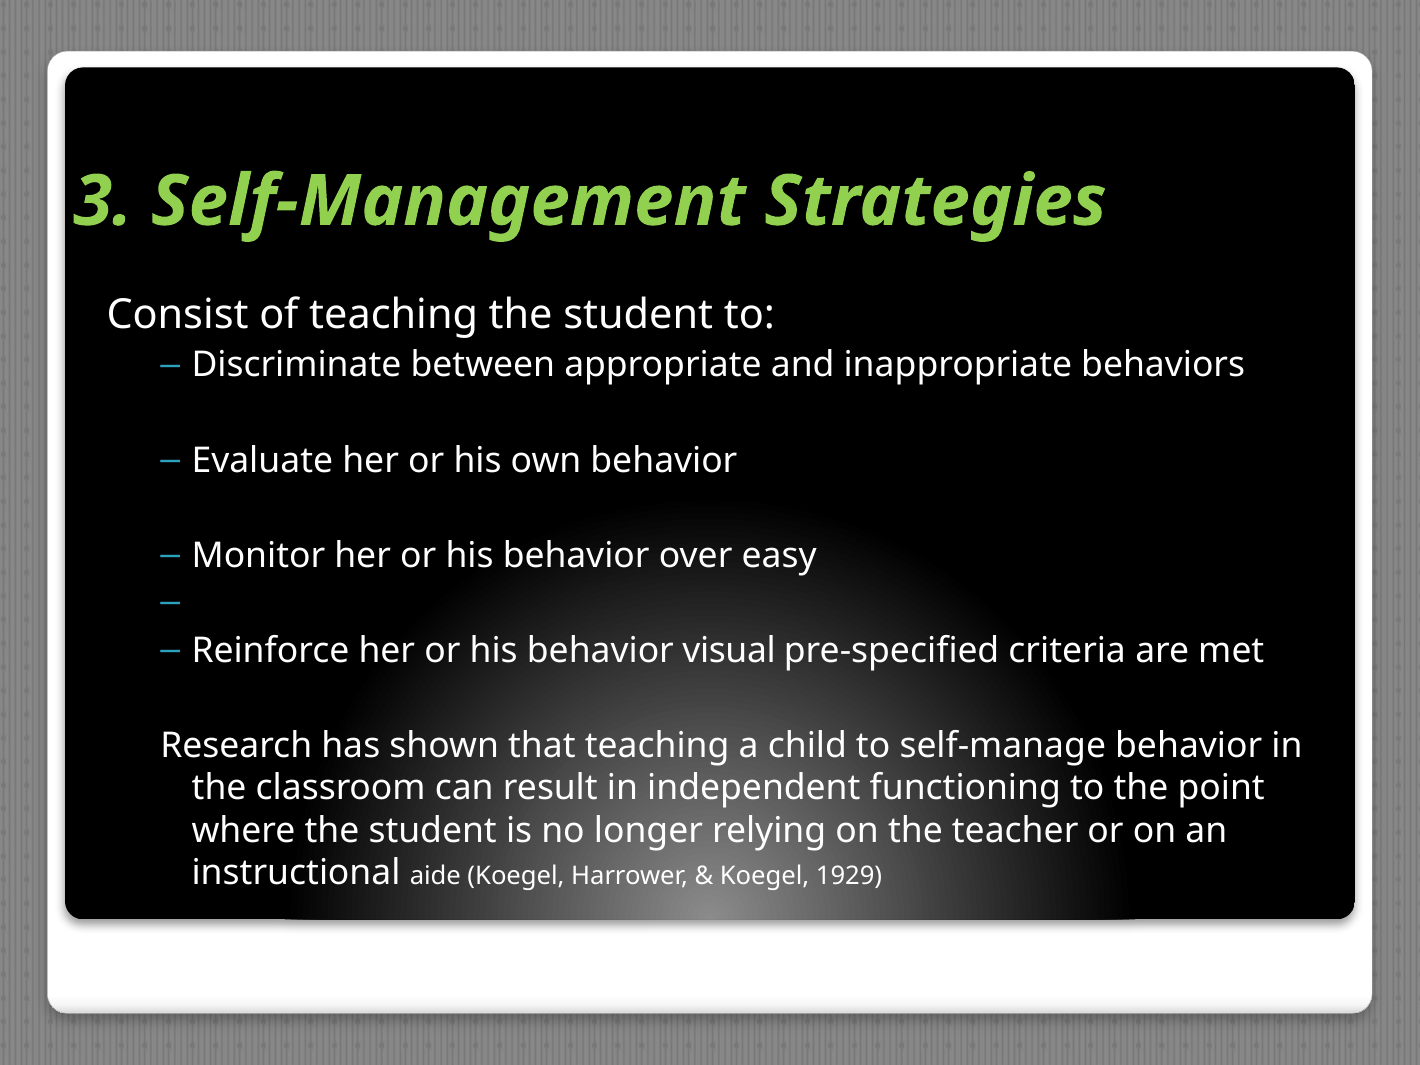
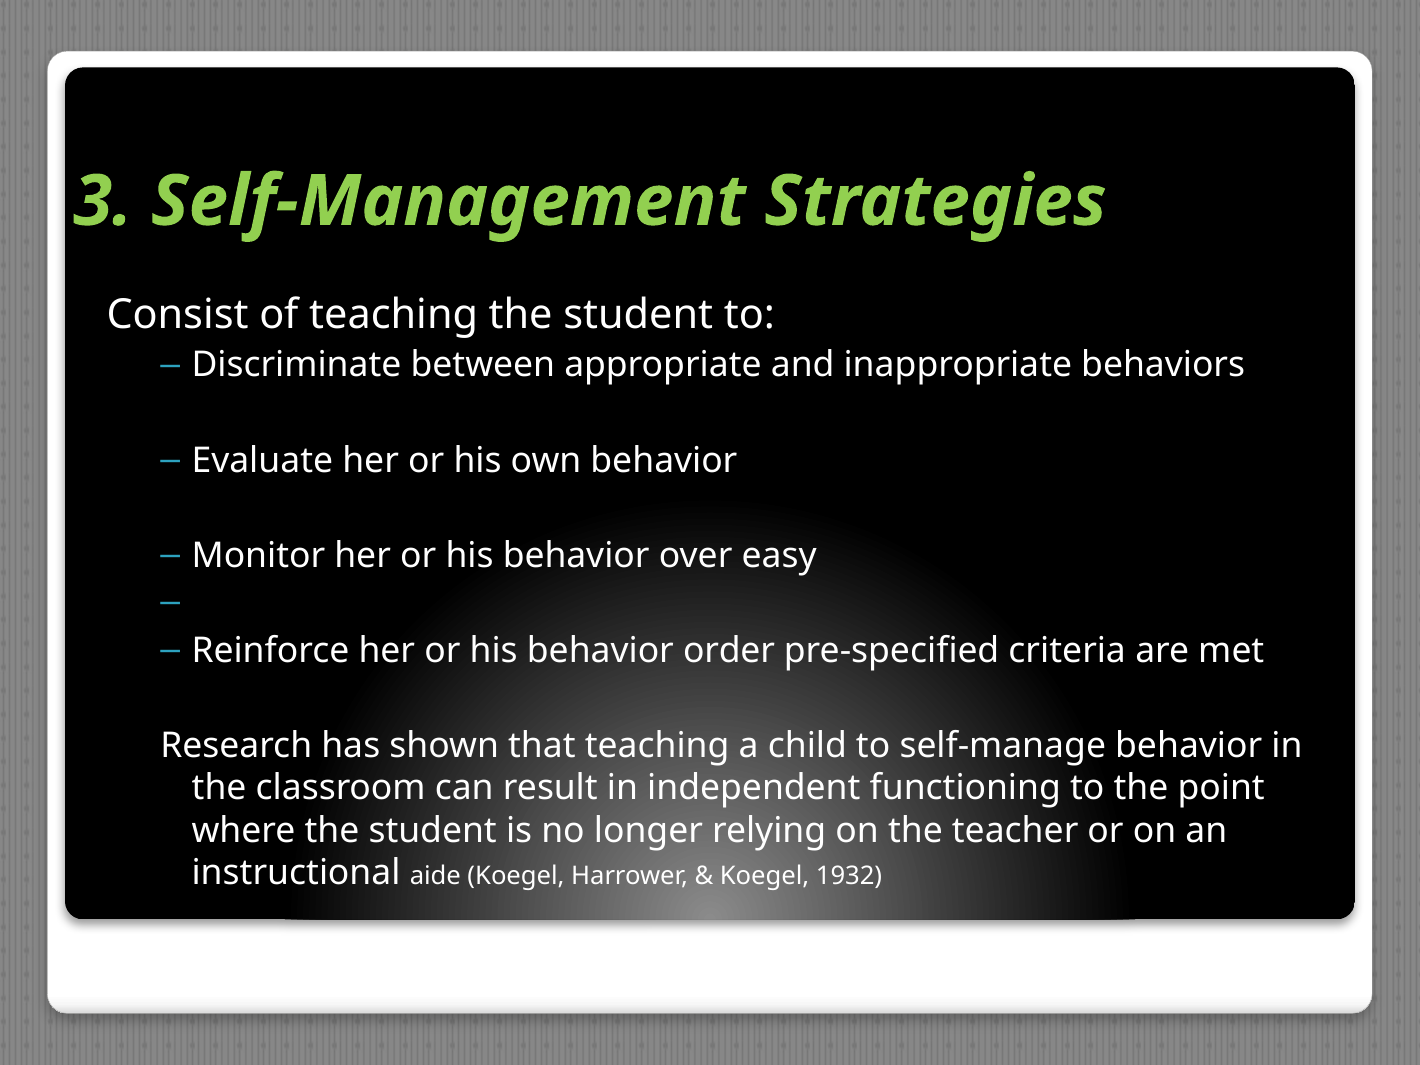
visual: visual -> order (729, 650)
1929: 1929 -> 1932 (849, 876)
